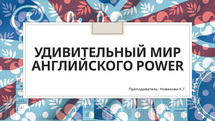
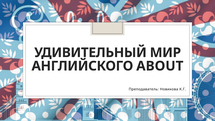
POWER: POWER -> ABOUT (160, 66)
